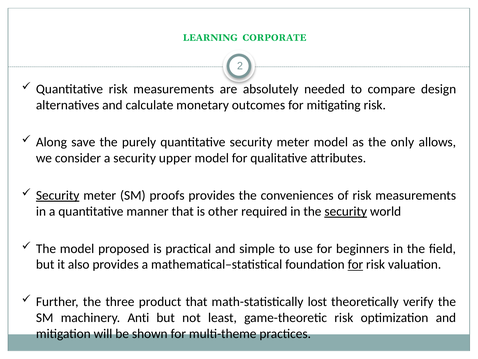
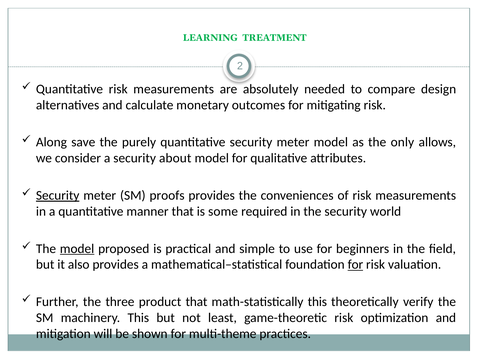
CORPORATE: CORPORATE -> TREATMENT (274, 38)
upper: upper -> about (175, 158)
other: other -> some (223, 211)
security underline: present -> none (346, 211)
model underline: none -> present (77, 248)
math-statistically lost: lost -> this (317, 301)
machinery Anti: Anti -> This (138, 317)
